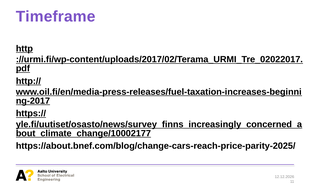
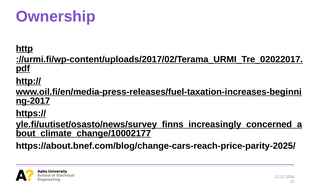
Timeframe: Timeframe -> Ownership (56, 17)
